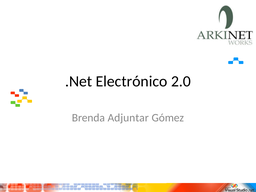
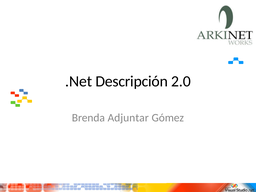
Electrónico: Electrónico -> Descripción (132, 81)
